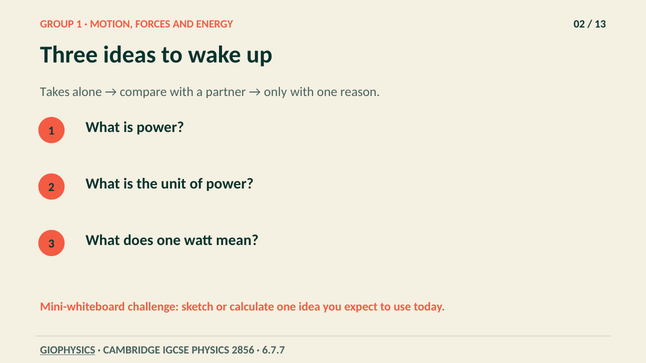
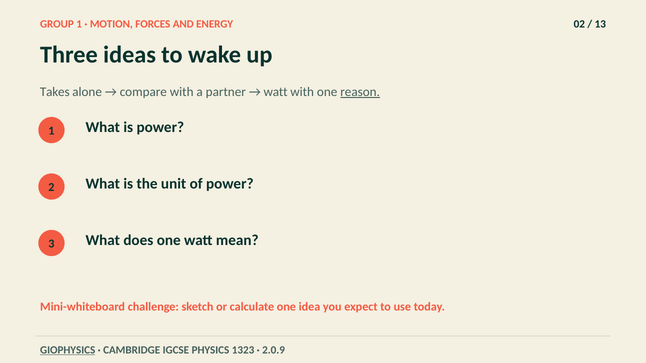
only: only -> watt (276, 92)
reason underline: none -> present (360, 92)
2856: 2856 -> 1323 (243, 350)
6.7.7: 6.7.7 -> 2.0.9 (274, 350)
